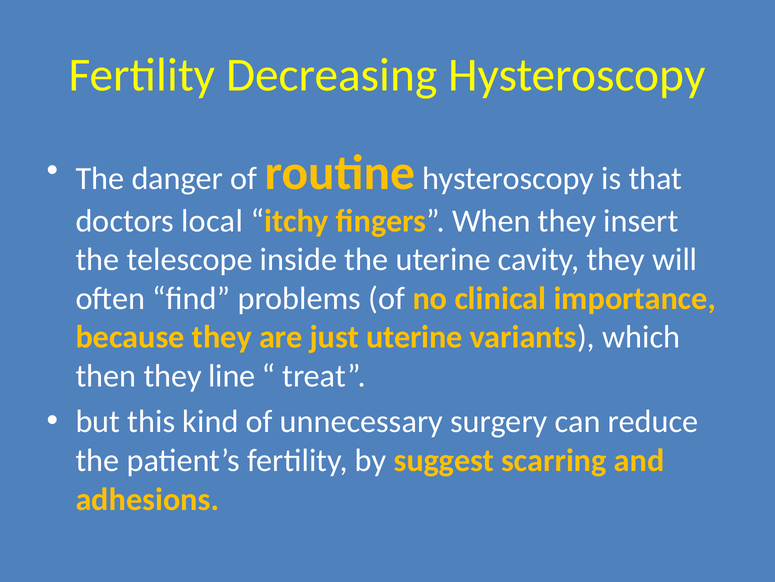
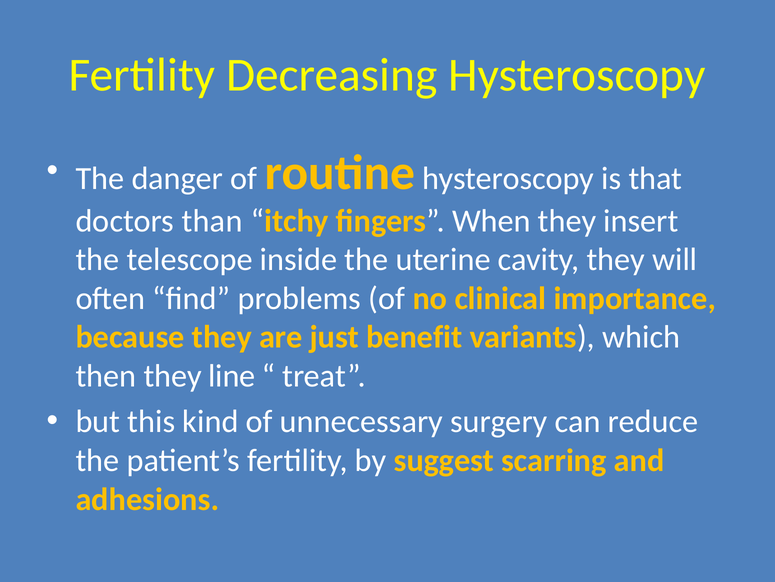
local: local -> than (212, 221)
just uterine: uterine -> benefit (414, 337)
